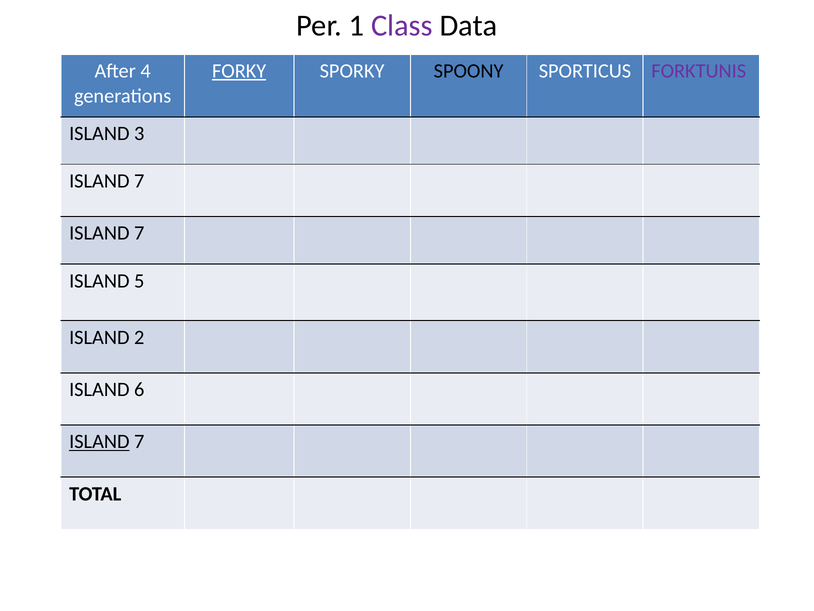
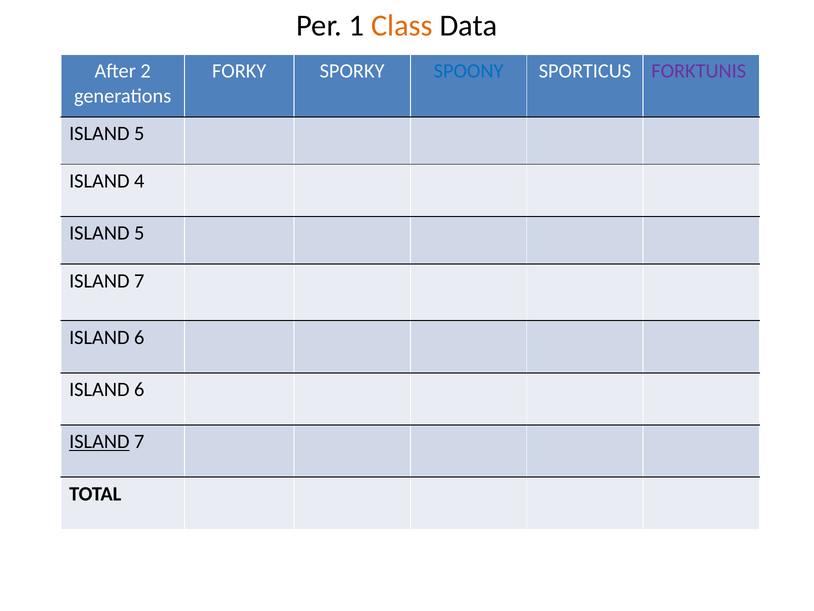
Class colour: purple -> orange (402, 26)
4: 4 -> 2 (146, 71)
FORKY underline: present -> none (239, 71)
SPOONY colour: black -> blue (469, 71)
3: 3 -> 5 (139, 134)
7: 7 -> 4 (139, 181)
7: 7 -> 5 (139, 233)
5: 5 -> 7 (139, 281)
2: 2 -> 6 (139, 337)
